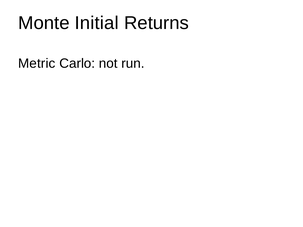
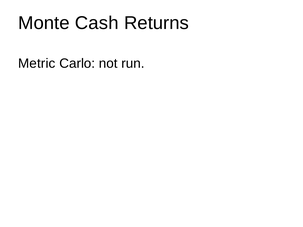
Initial: Initial -> Cash (97, 23)
